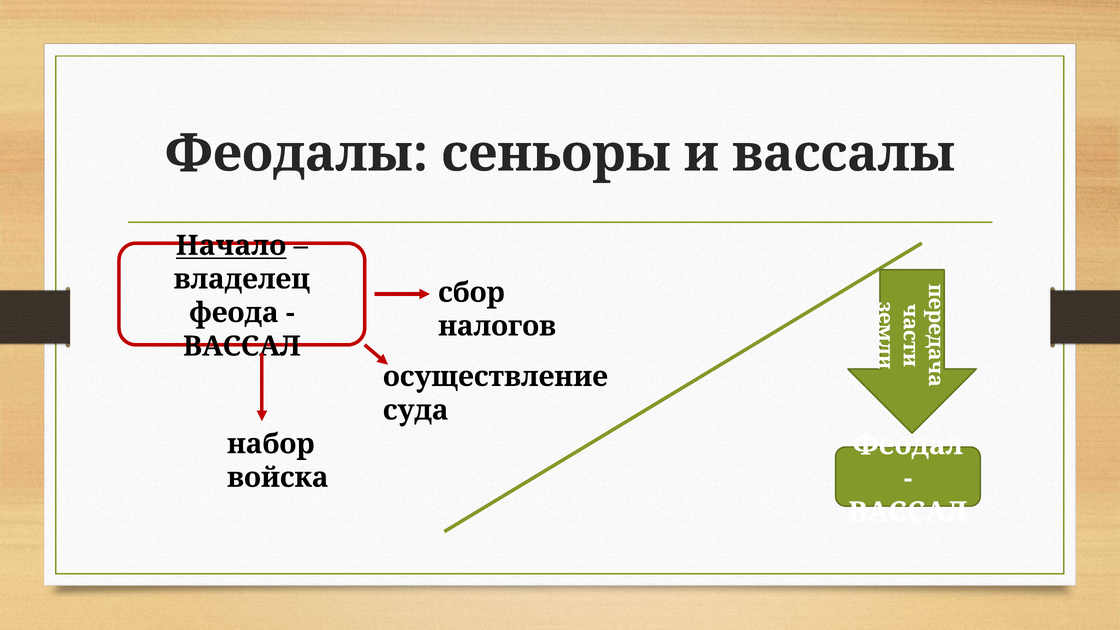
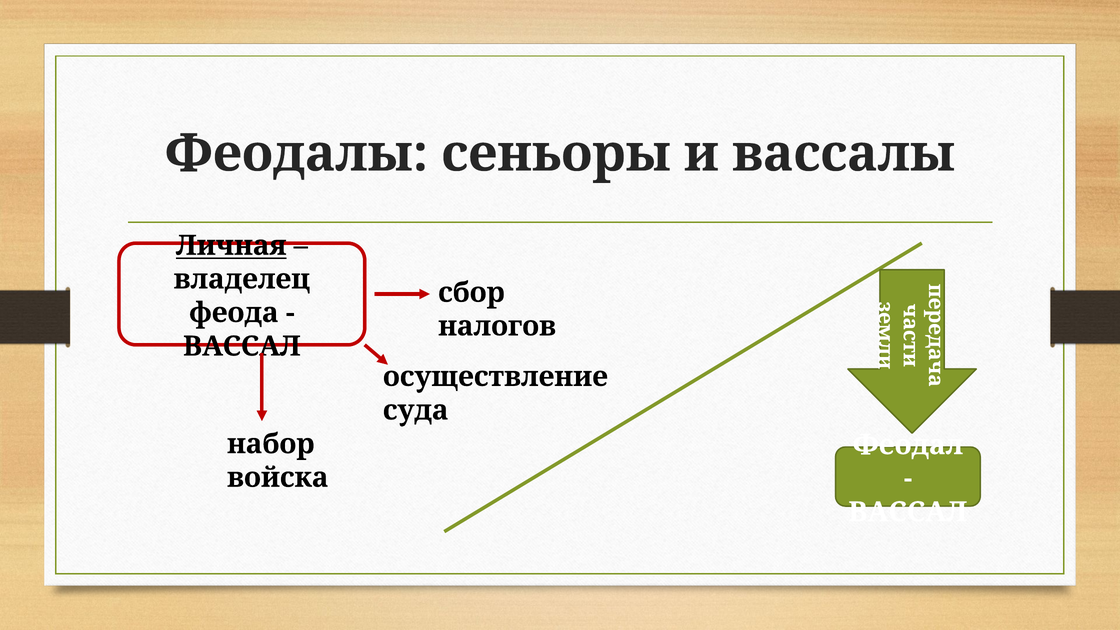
Начало: Начало -> Личная (231, 246)
